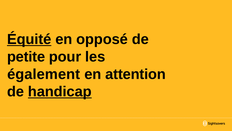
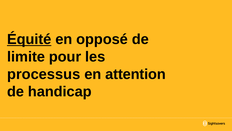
petite: petite -> limite (26, 57)
également: également -> processus (44, 74)
handicap underline: present -> none (60, 91)
